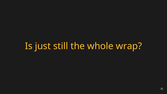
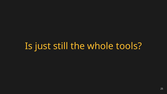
wrap: wrap -> tools (129, 46)
